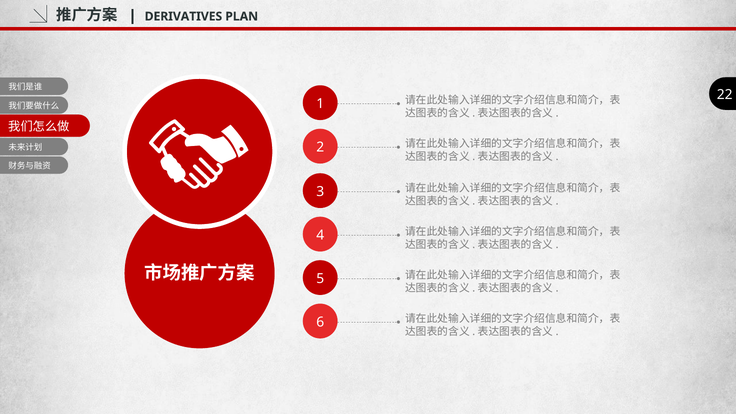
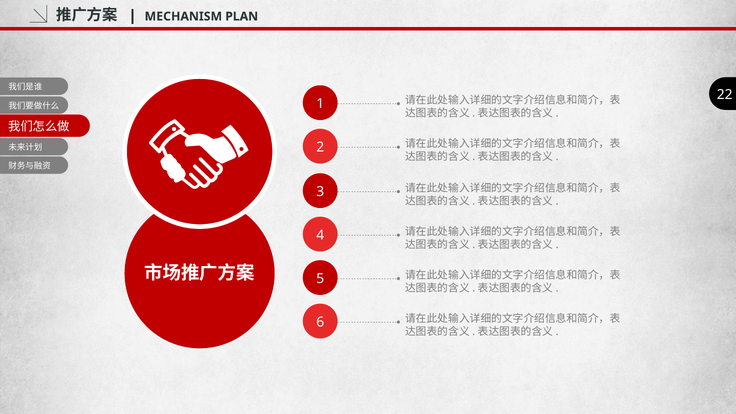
DERIVATIVES: DERIVATIVES -> MECHANISM (183, 16)
